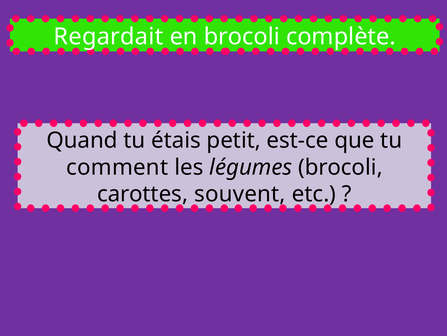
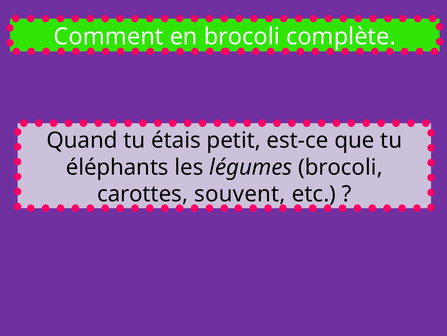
Regardait: Regardait -> Comment (109, 37)
comment: comment -> éléphants (117, 167)
